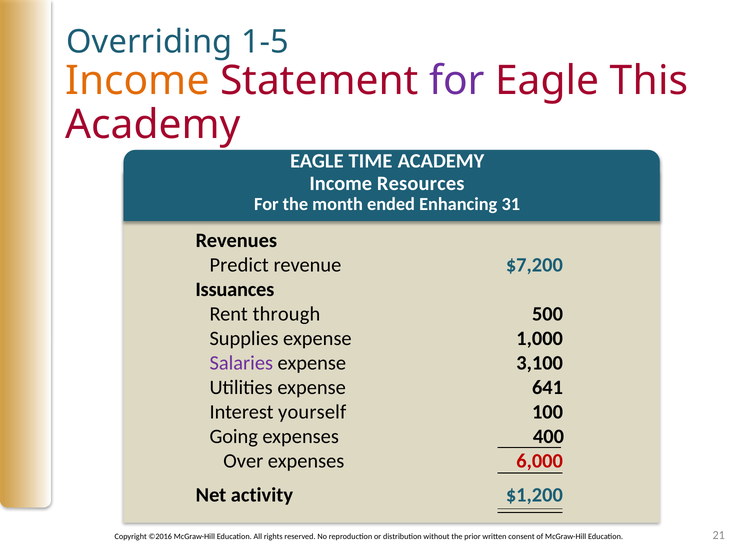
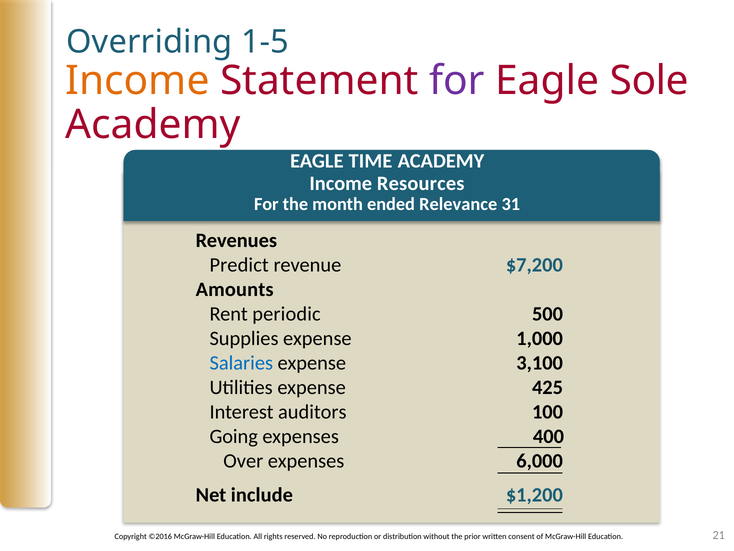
This: This -> Sole (649, 81)
Enhancing: Enhancing -> Relevance (458, 204)
Issuances: Issuances -> Amounts (235, 289)
through: through -> periodic (287, 314)
Salaries colour: purple -> blue (241, 363)
641: 641 -> 425 (547, 387)
yourself: yourself -> auditors (312, 412)
6,000 colour: red -> black (540, 460)
activity: activity -> include (262, 495)
